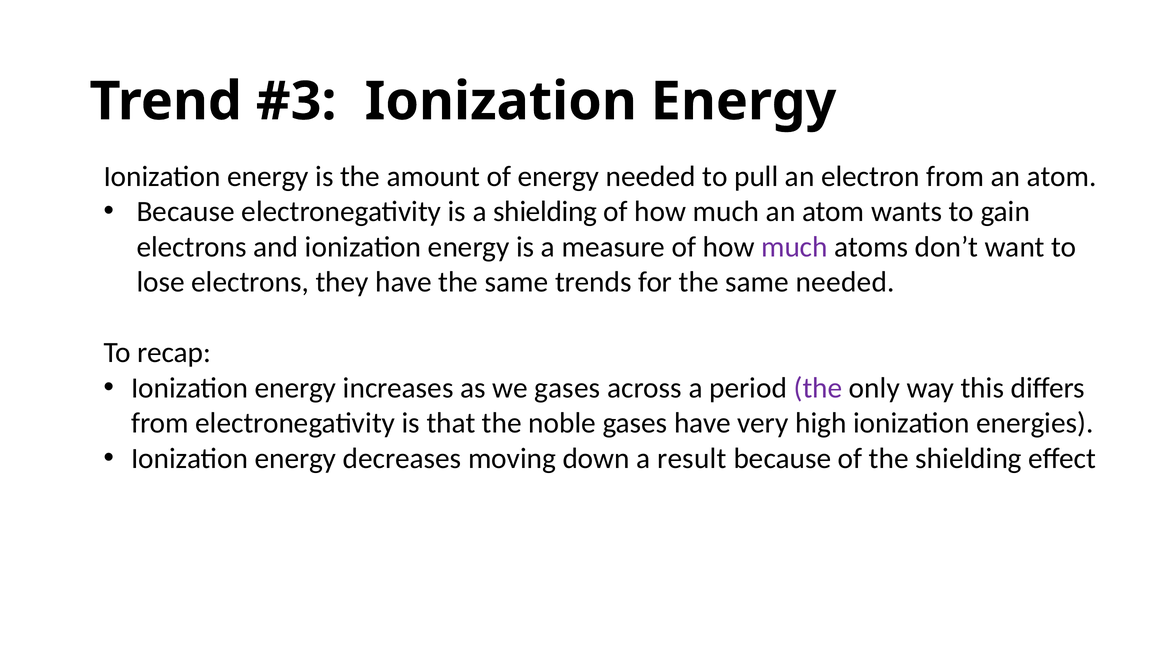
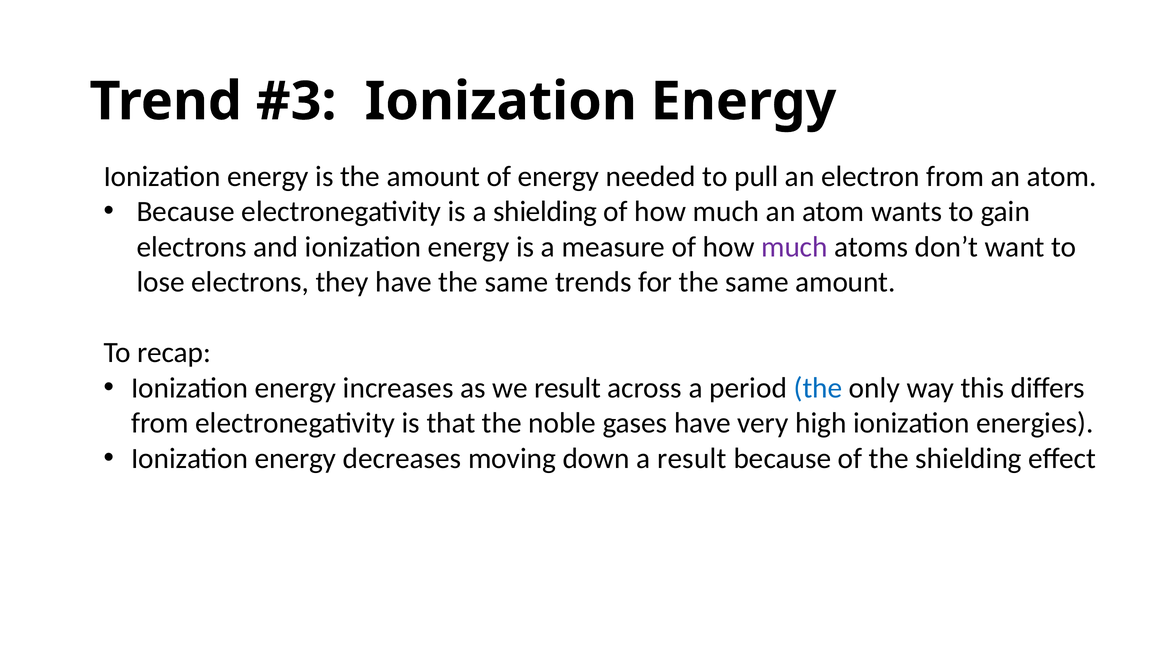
same needed: needed -> amount (845, 282)
we gases: gases -> result (568, 388)
the colour: purple -> blue (818, 388)
